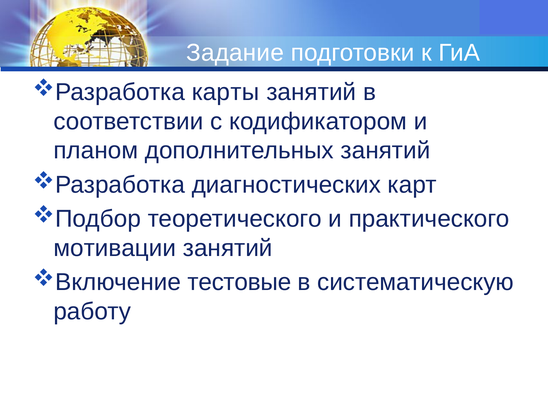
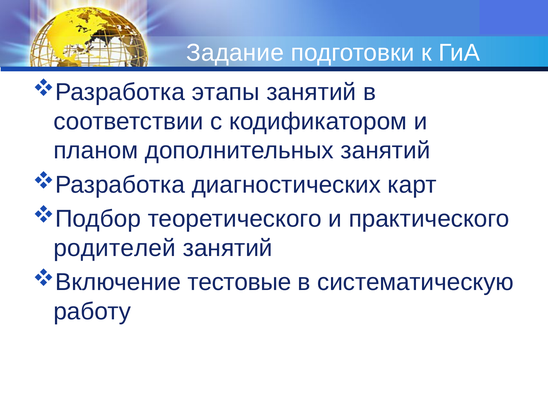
карты: карты -> этапы (226, 92)
мотивации: мотивации -> родителей (115, 248)
